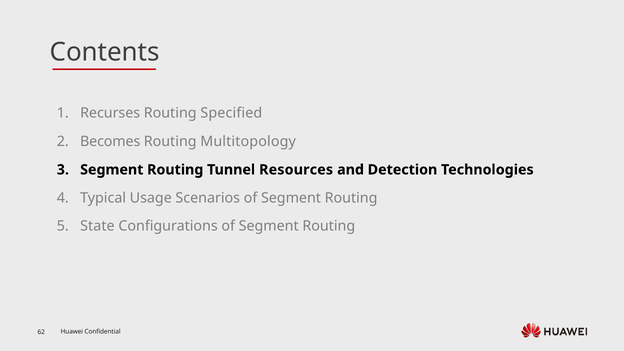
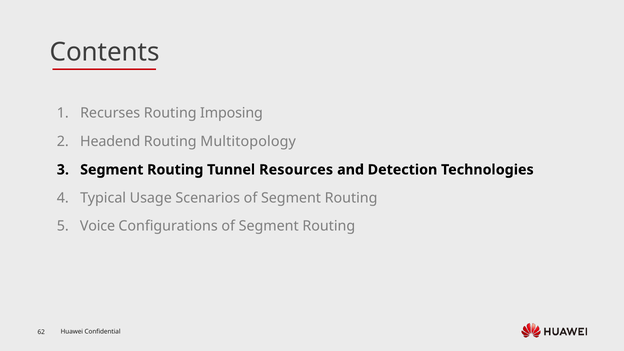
Specified: Specified -> Imposing (231, 113)
Becomes: Becomes -> Headend (110, 141)
State: State -> Voice (98, 226)
